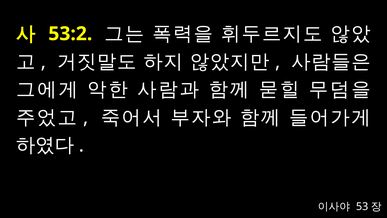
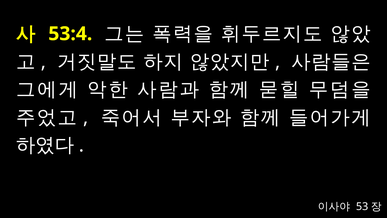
53:2: 53:2 -> 53:4 (70, 34)
